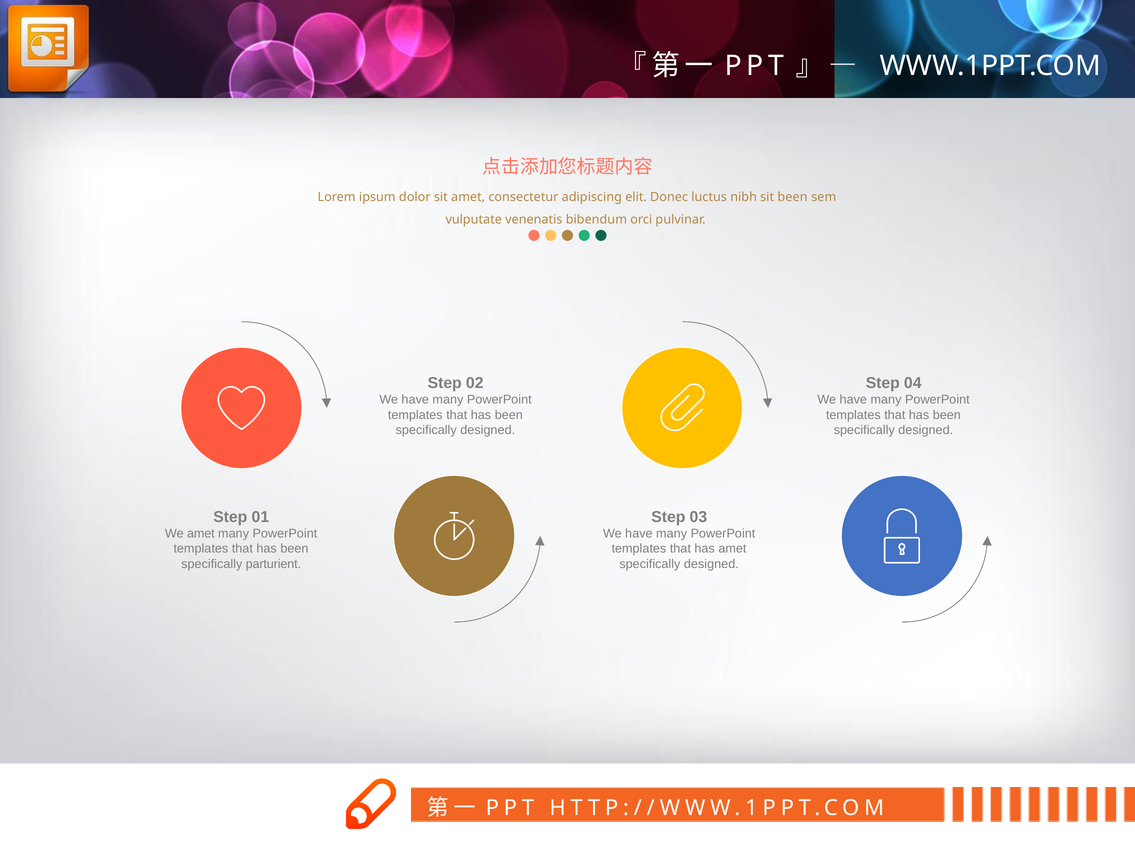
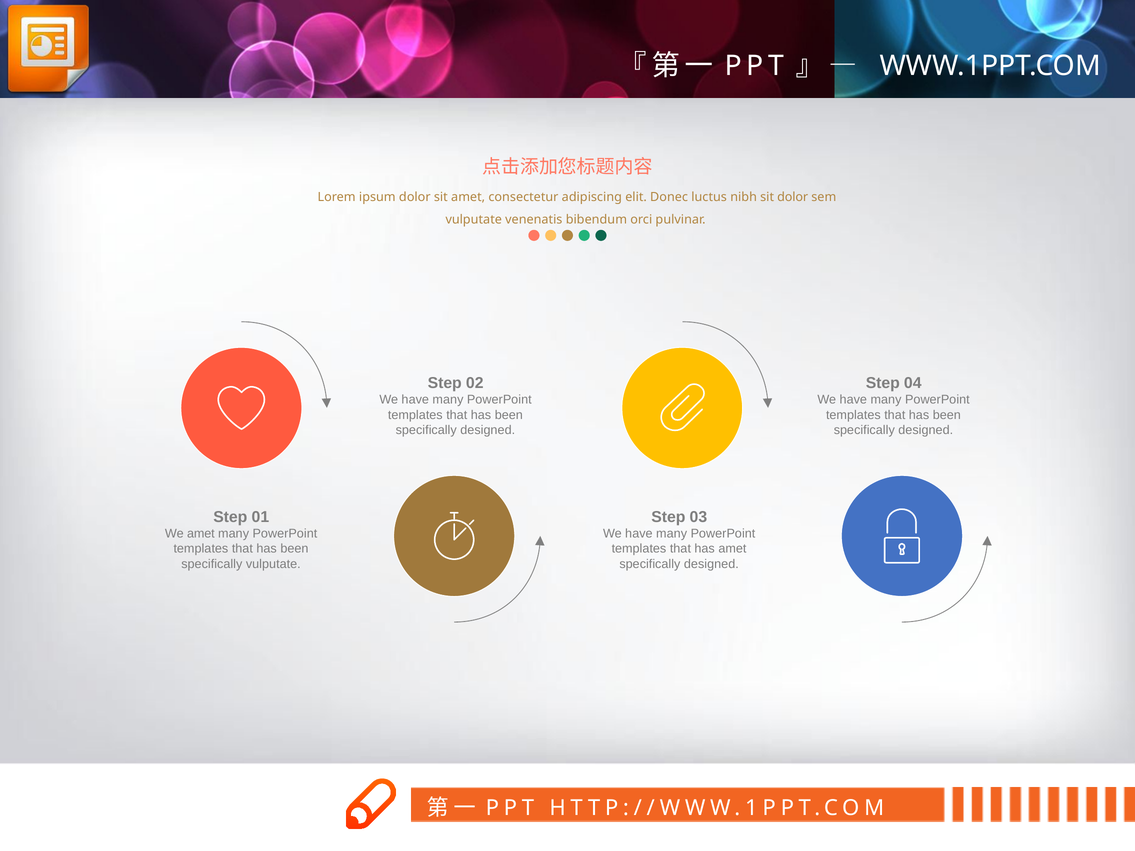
sit been: been -> dolor (793, 197)
specifically parturient: parturient -> vulputate (273, 564)
